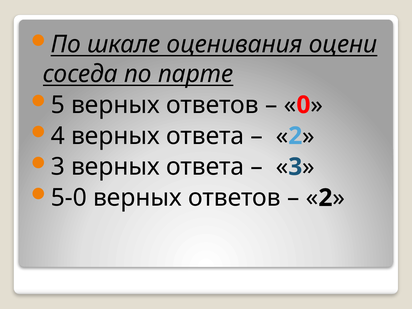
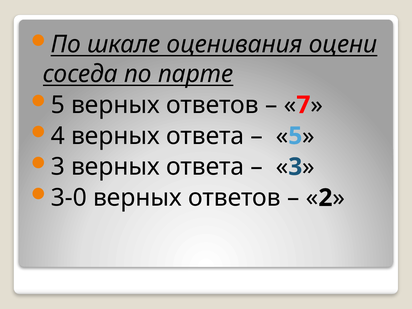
0: 0 -> 7 (303, 105)
2: 2 -> 5 (295, 136)
5-0: 5-0 -> 3-0 (69, 198)
